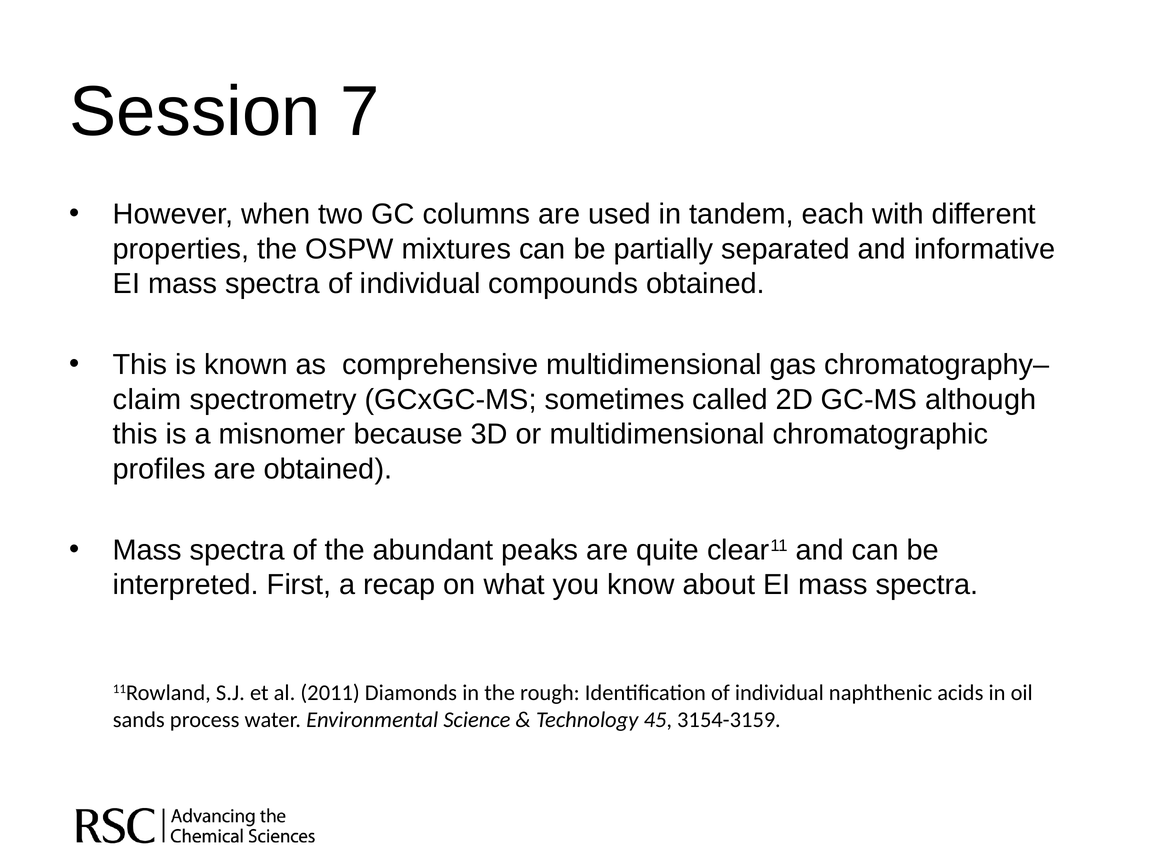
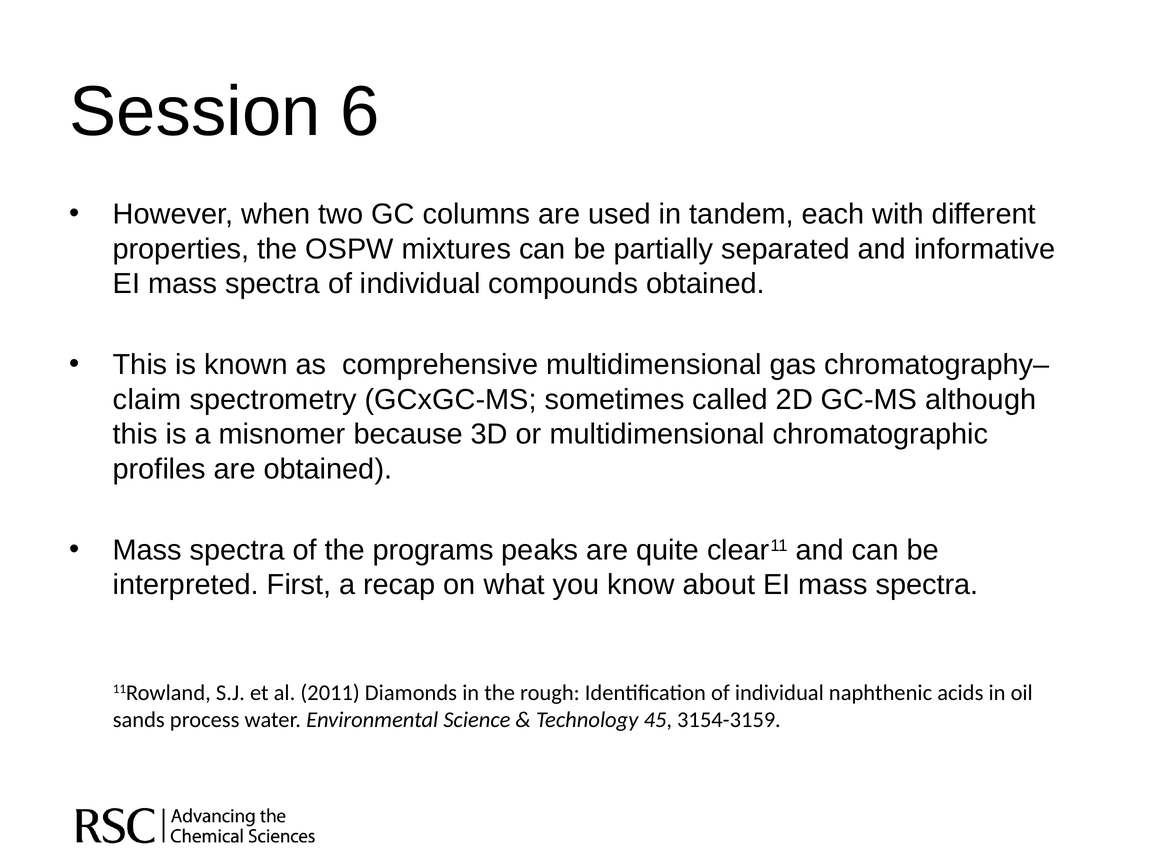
7: 7 -> 6 (360, 112)
abundant: abundant -> programs (433, 550)
